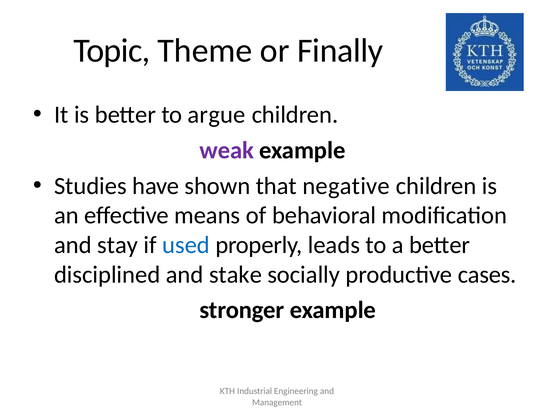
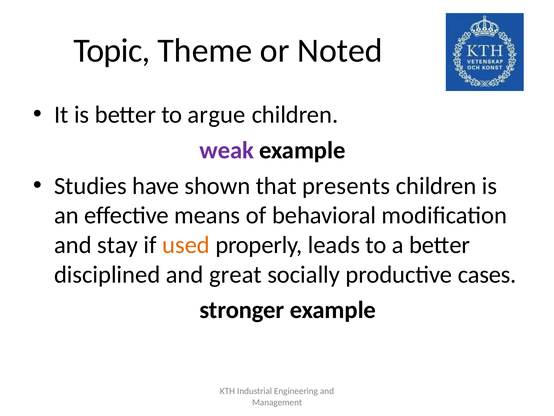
Finally: Finally -> Noted (340, 51)
negative: negative -> presents (346, 186)
used colour: blue -> orange (186, 245)
stake: stake -> great (235, 274)
